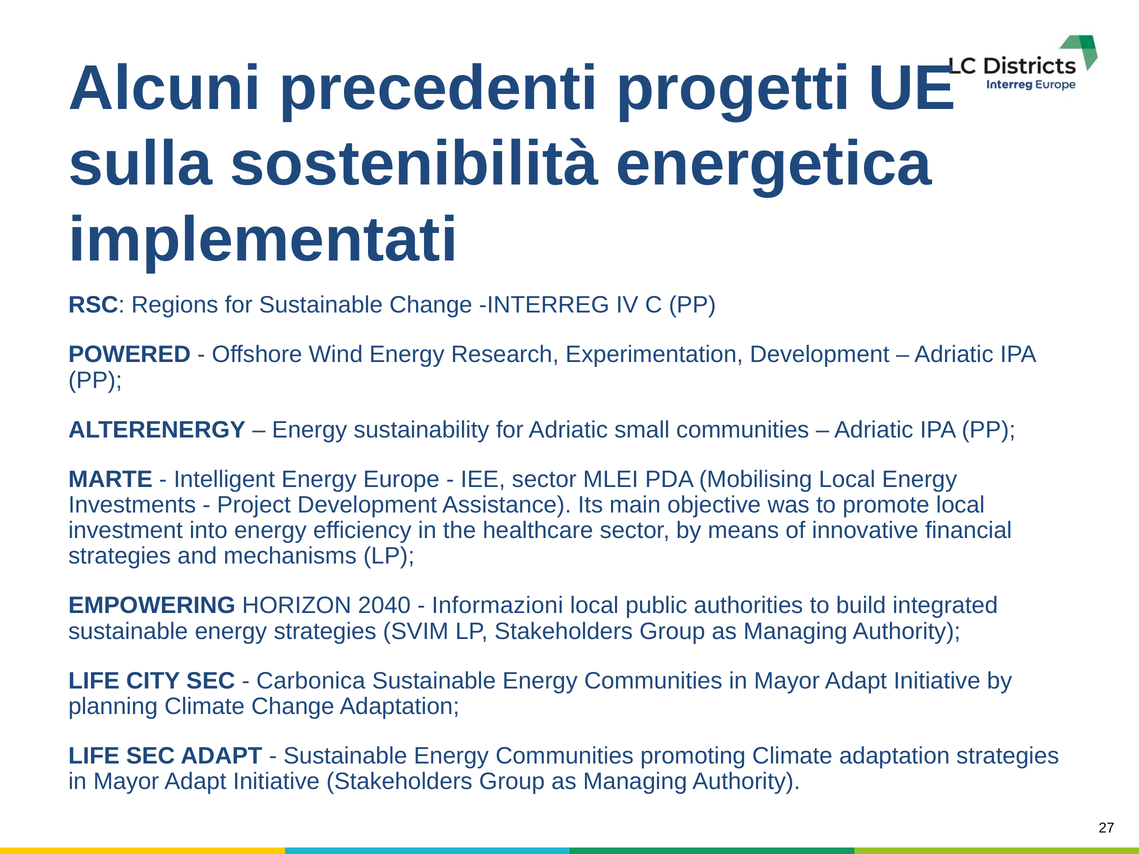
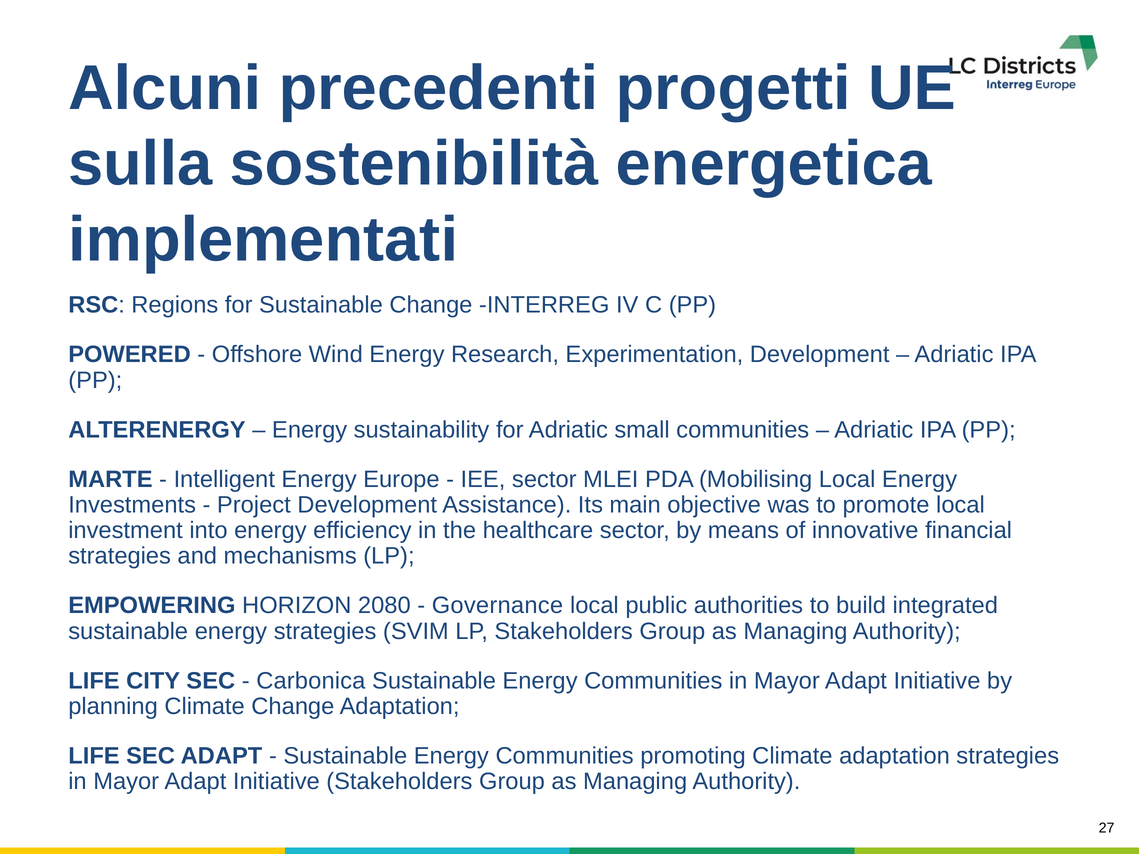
2040: 2040 -> 2080 (384, 606)
Informazioni: Informazioni -> Governance (497, 606)
